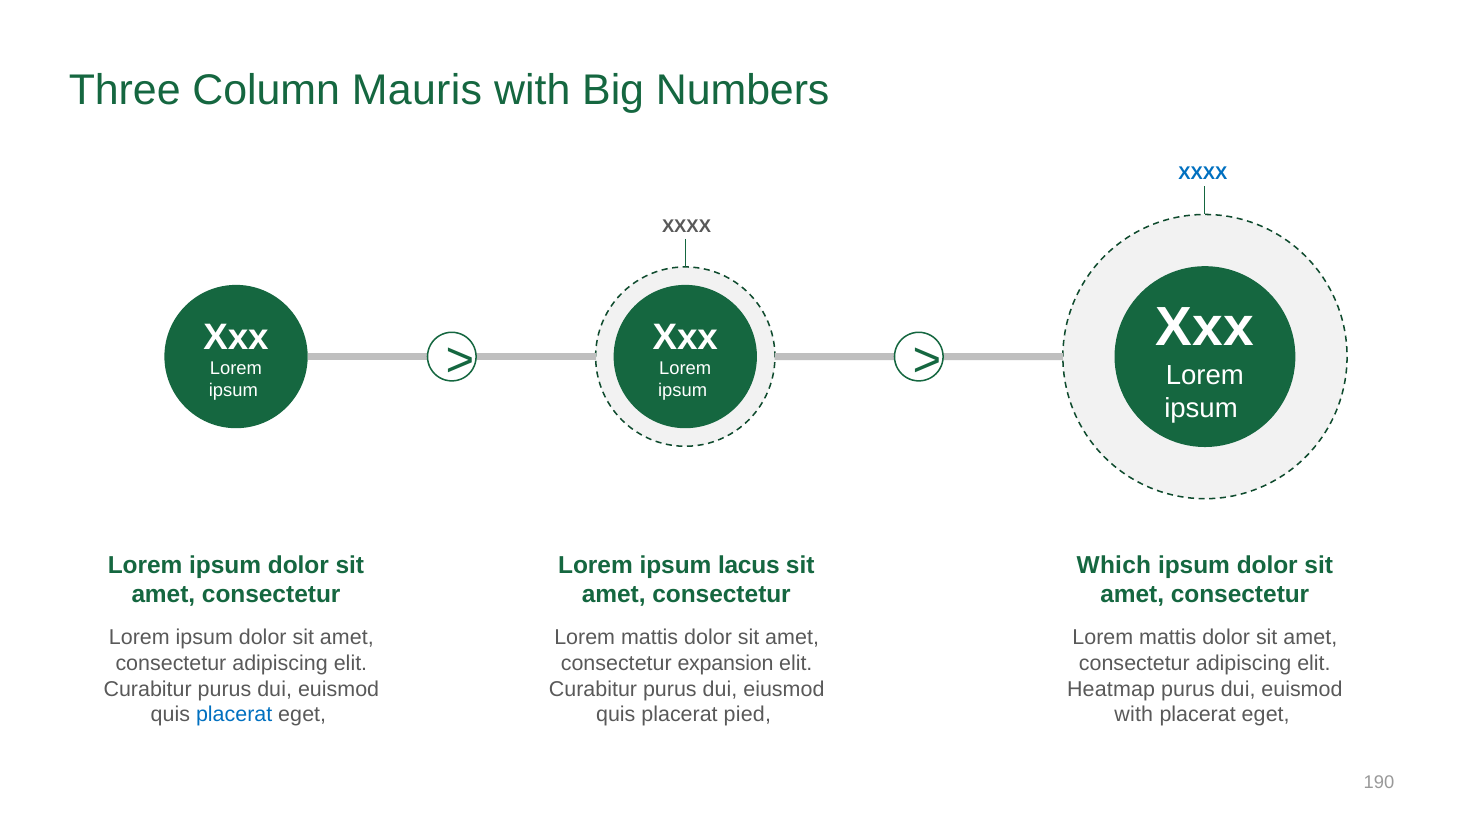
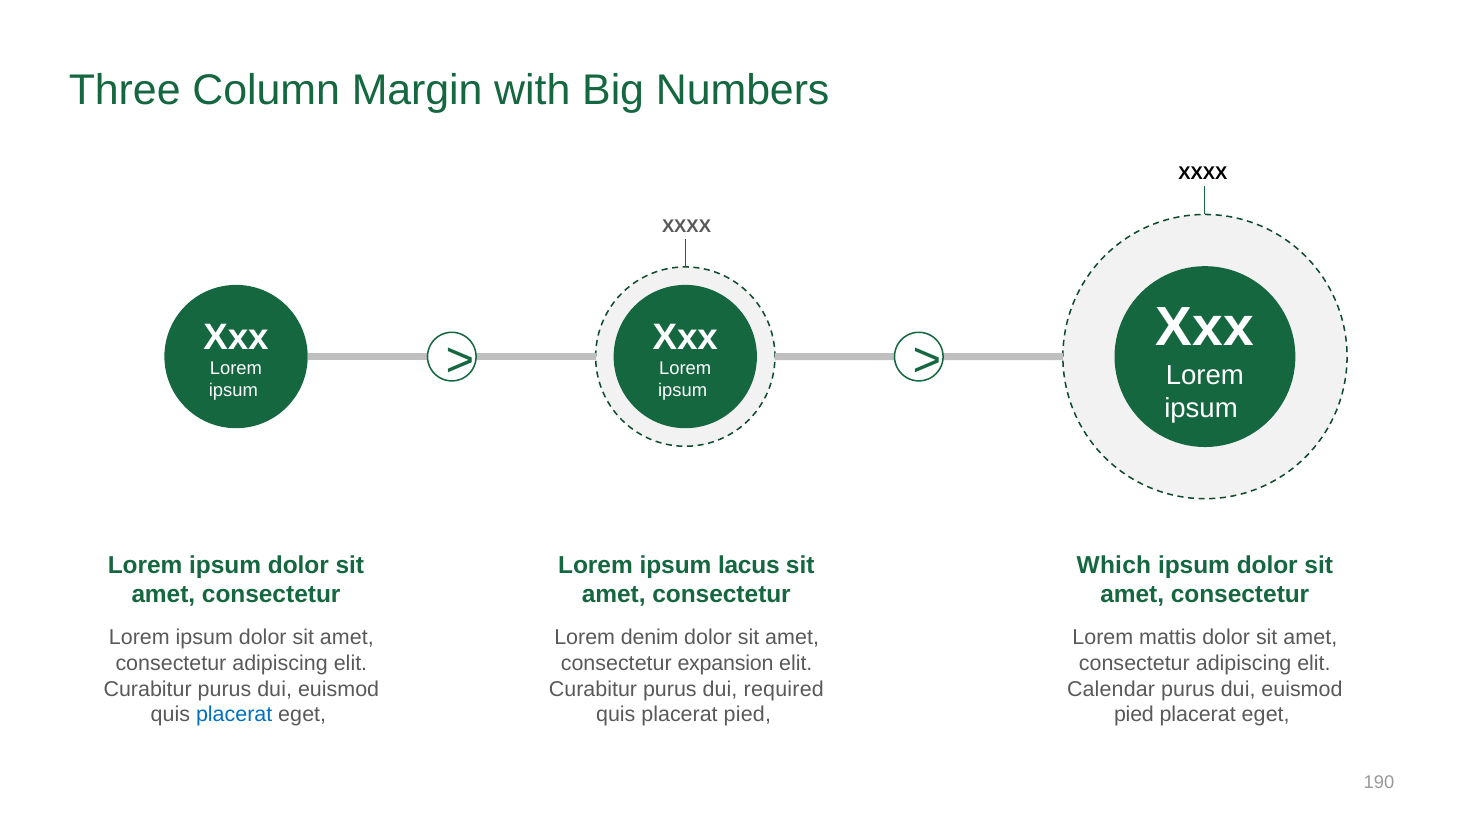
Mauris: Mauris -> Margin (417, 90)
XXXX colour: blue -> black (1203, 173)
mattis: mattis -> denim (650, 637)
eiusmod: eiusmod -> required (784, 689)
Heatmap: Heatmap -> Calendar (1111, 689)
with: with -> pied (1134, 715)
